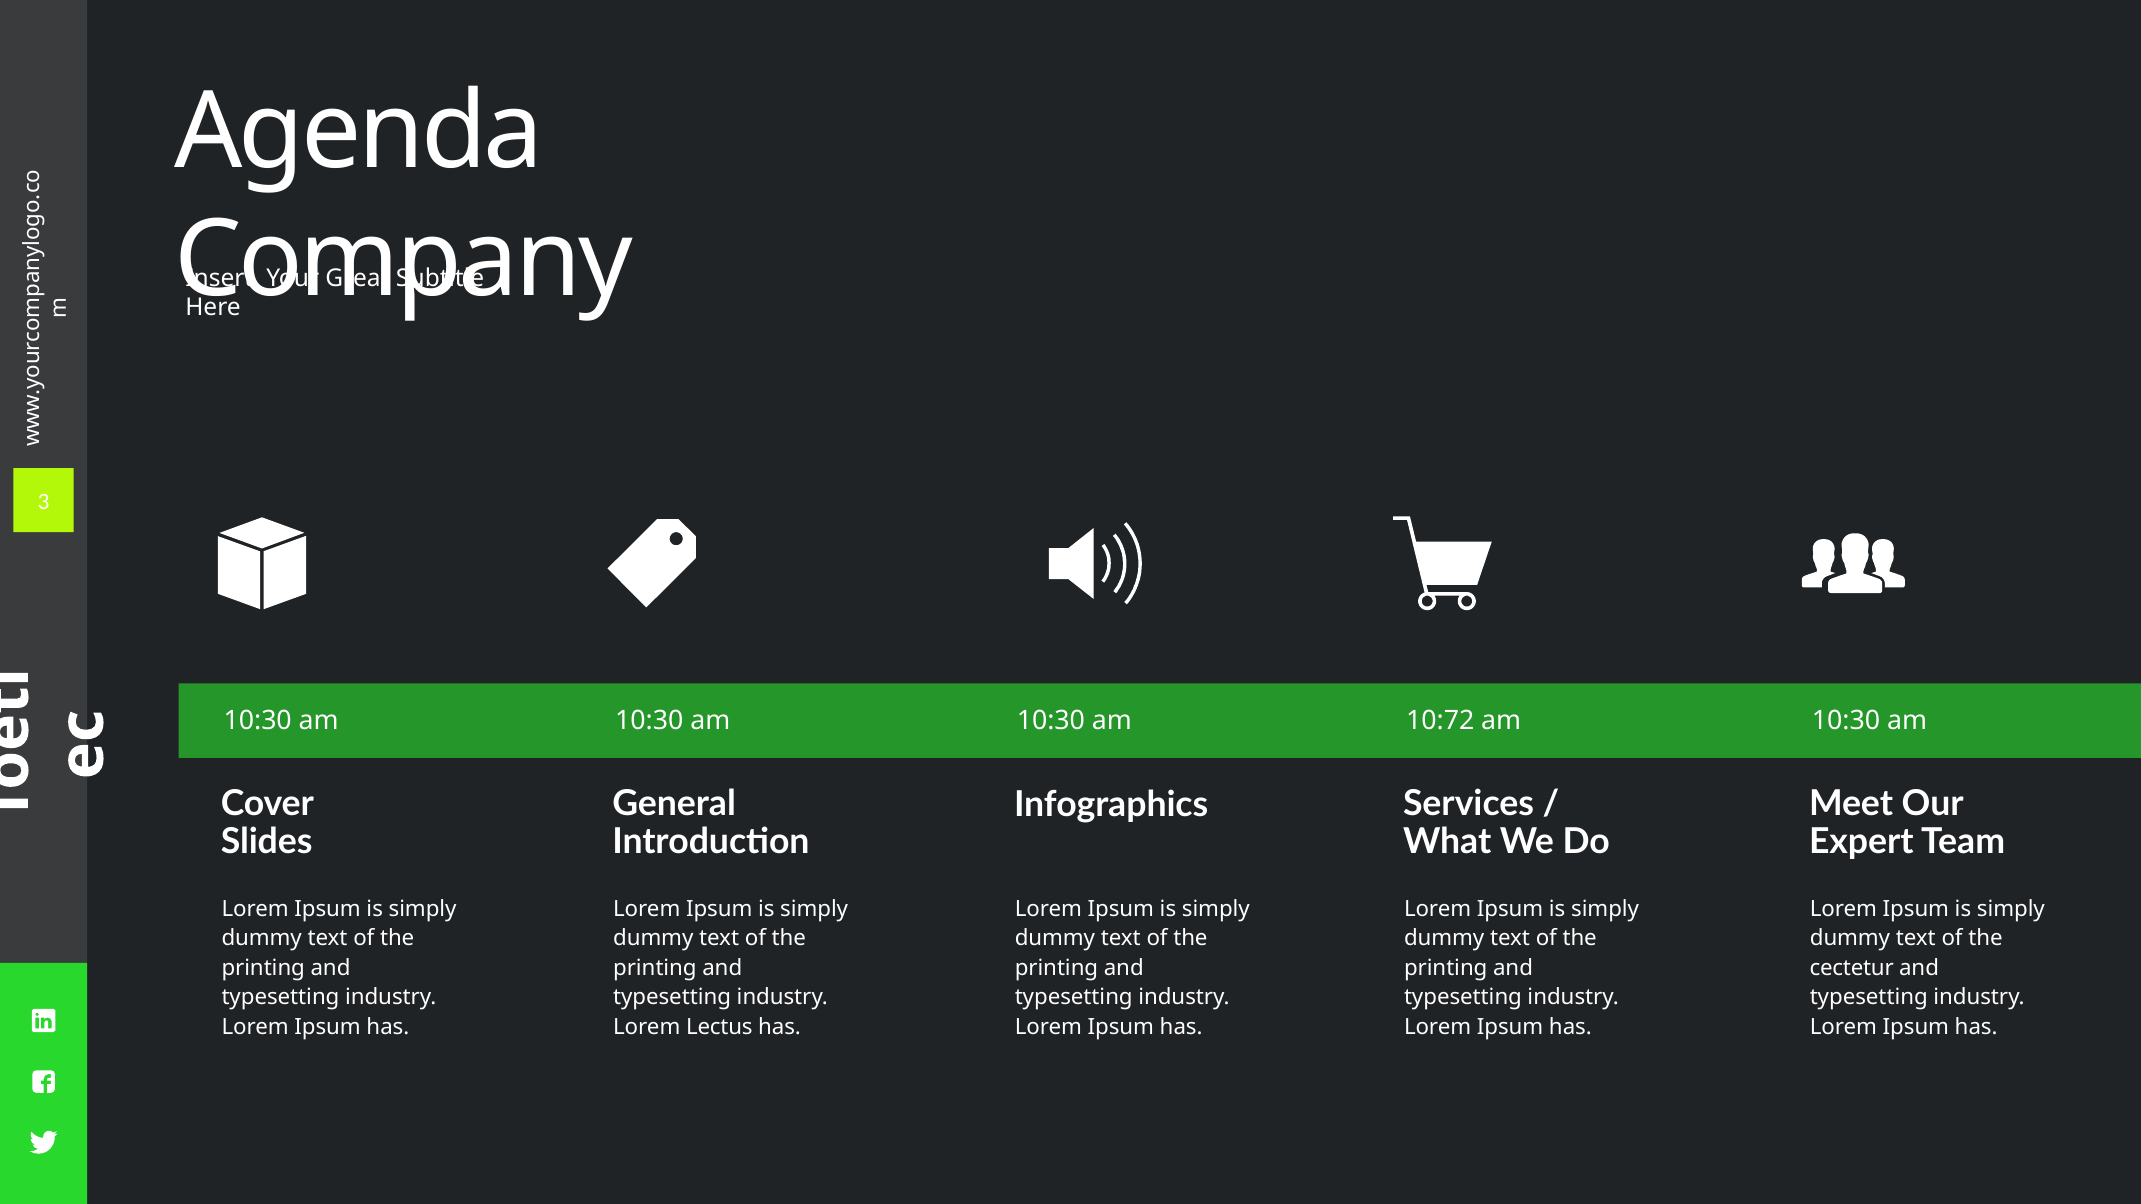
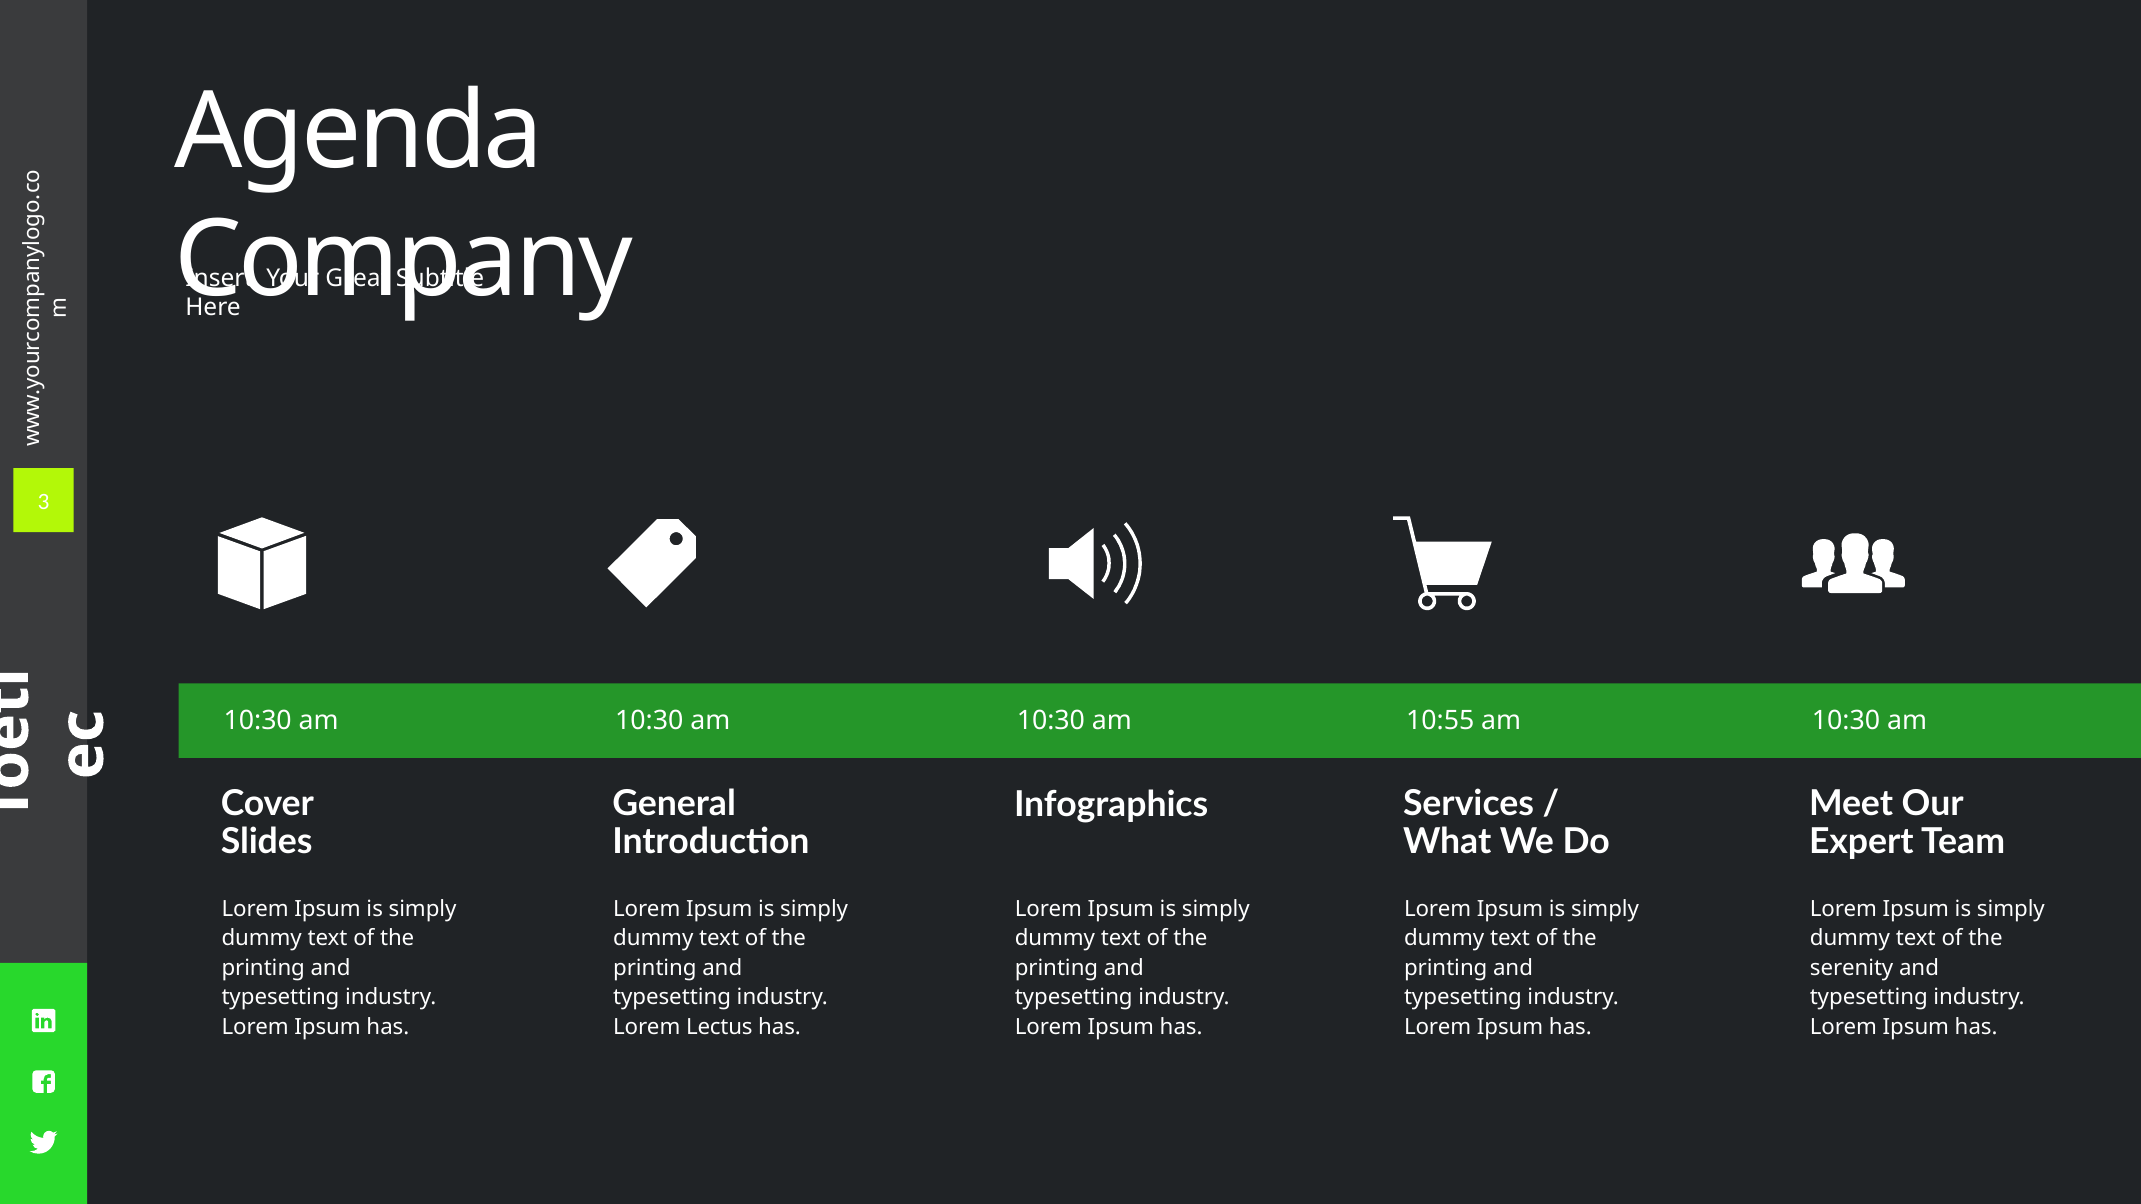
10:72: 10:72 -> 10:55 (1440, 721)
cectetur: cectetur -> serenity (1852, 968)
